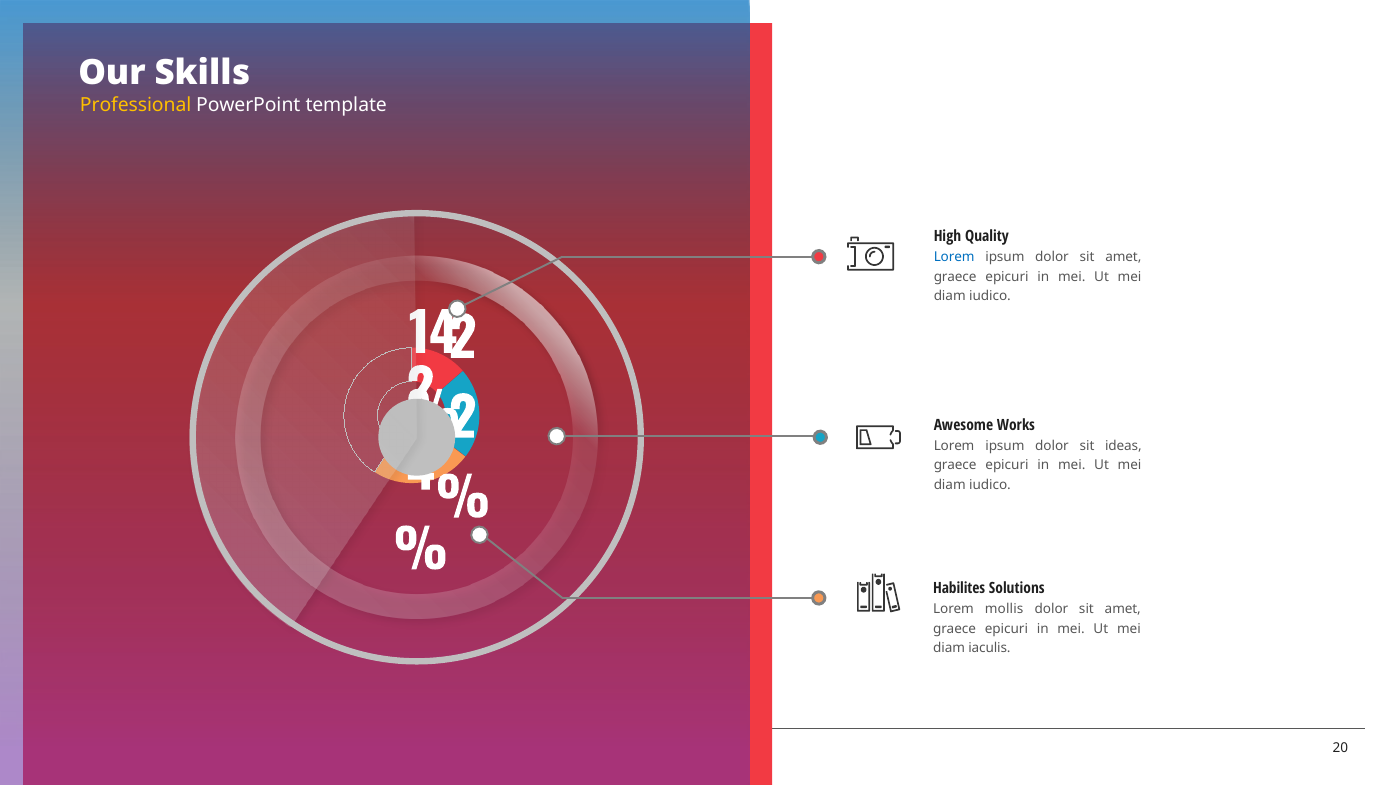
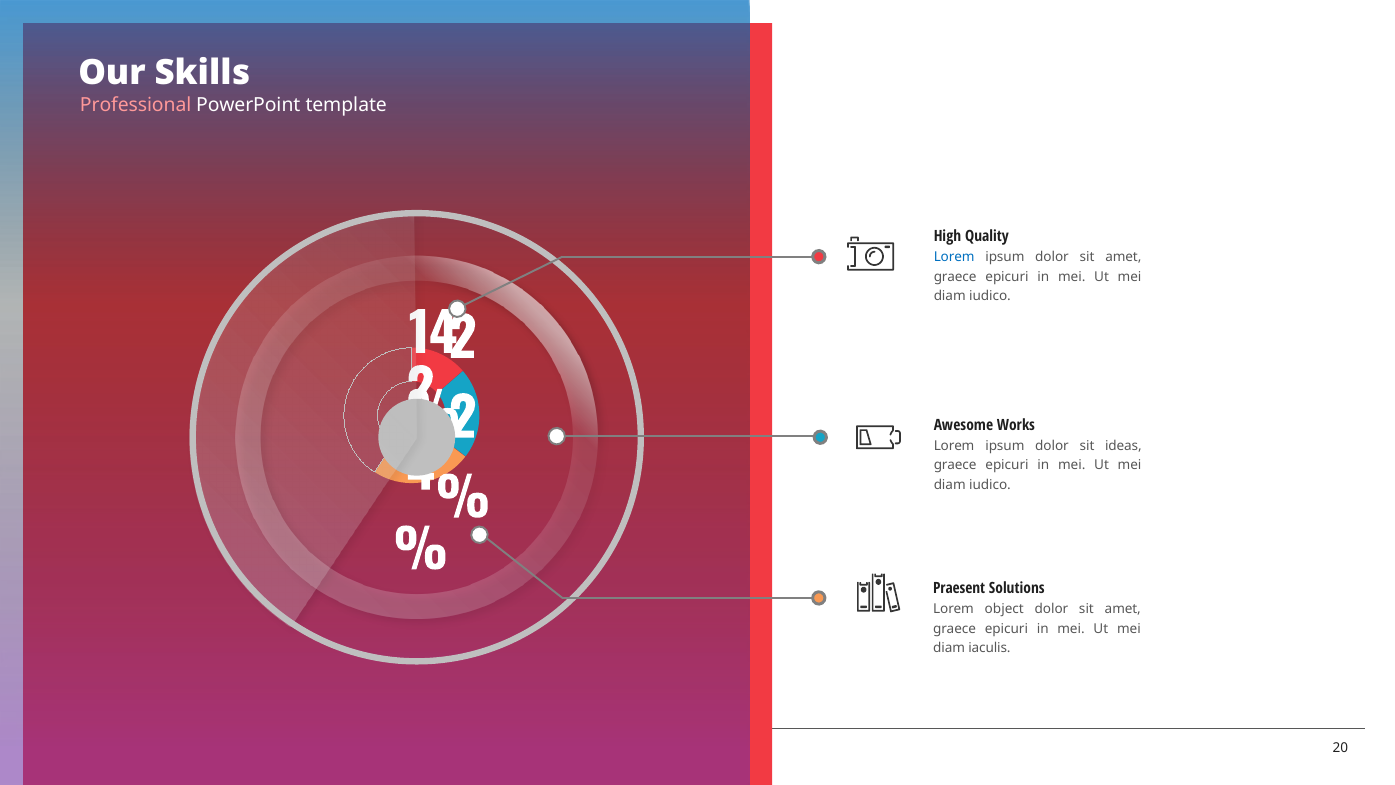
Professional colour: yellow -> pink (136, 105)
Habilites: Habilites -> Praesent (959, 588)
mollis: mollis -> object (1004, 609)
